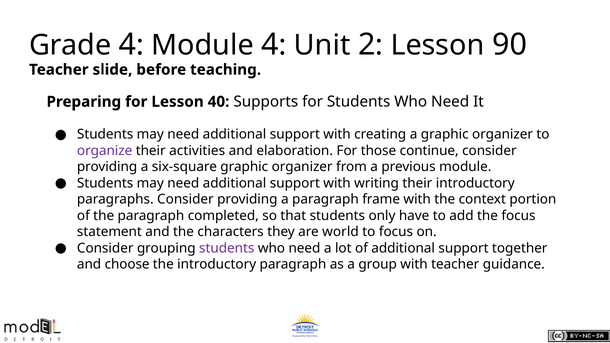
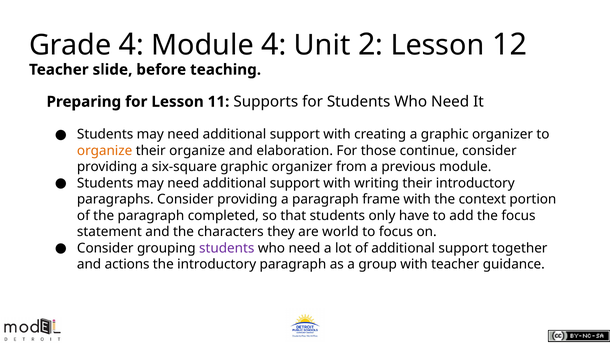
90: 90 -> 12 (510, 45)
40: 40 -> 11 (219, 102)
organize colour: purple -> orange (105, 151)
their activities: activities -> organize (197, 151)
choose: choose -> actions (127, 265)
